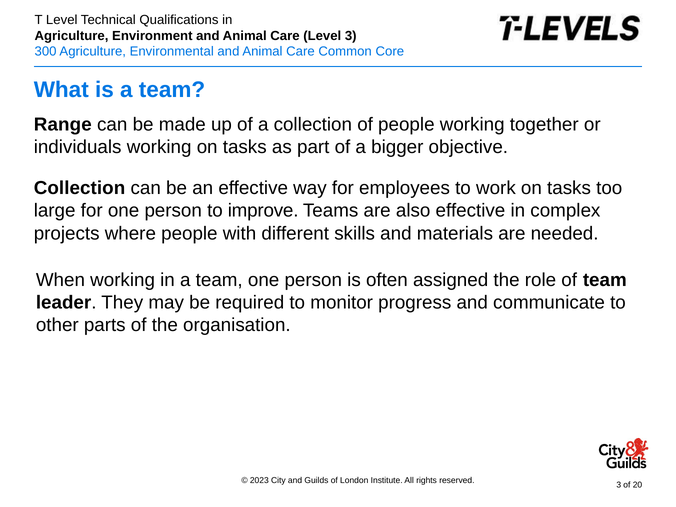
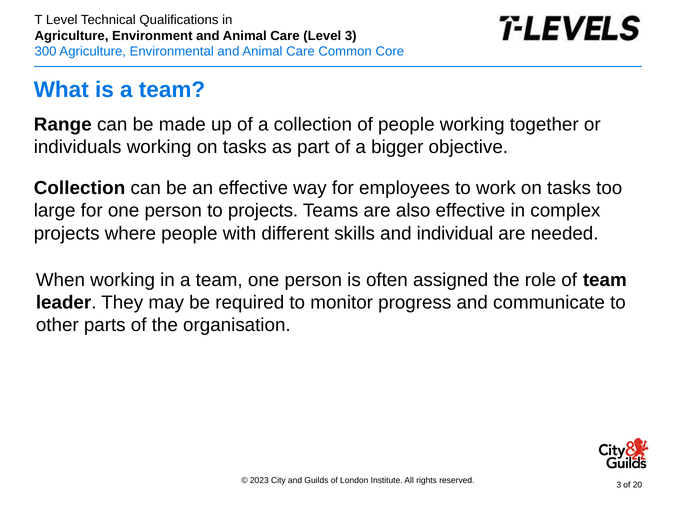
to improve: improve -> projects (263, 211)
materials: materials -> individual (455, 233)
